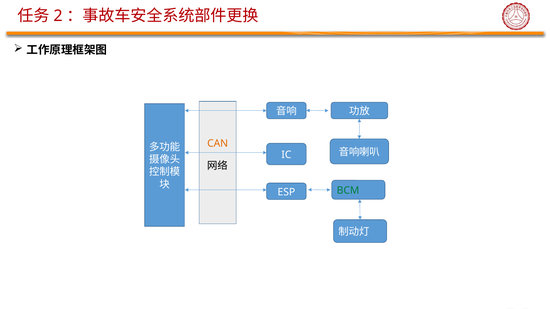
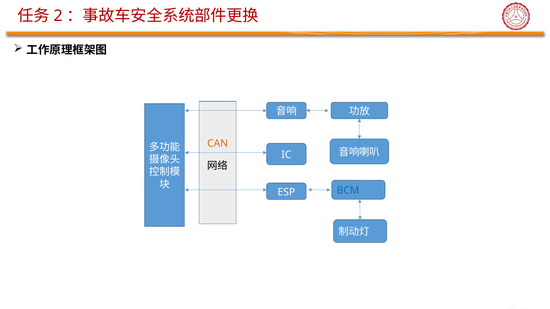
BCM colour: green -> blue (348, 191)
